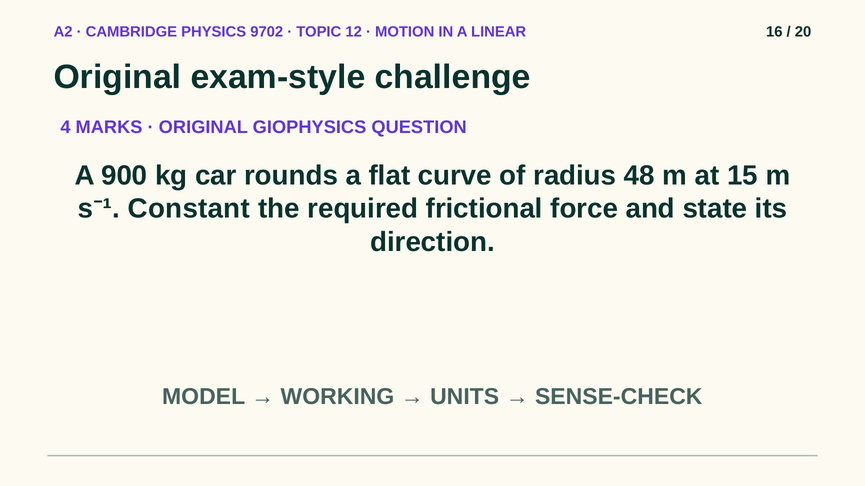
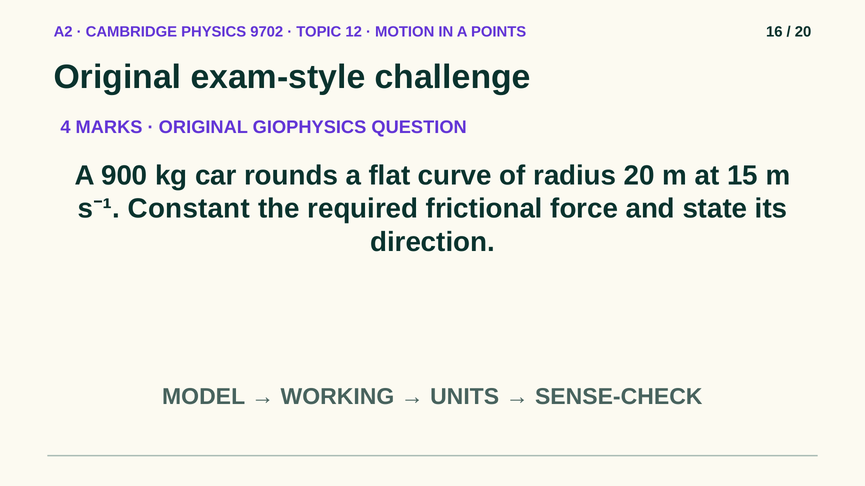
LINEAR: LINEAR -> POINTS (499, 32)
radius 48: 48 -> 20 (639, 176)
